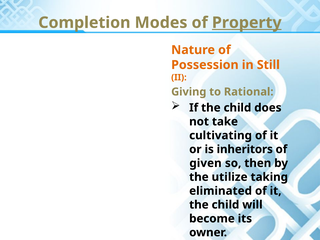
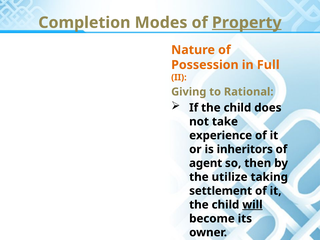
Still: Still -> Full (268, 65)
cultivating: cultivating -> experience (221, 135)
given: given -> agent (206, 163)
eliminated: eliminated -> settlement (221, 191)
will underline: none -> present (252, 205)
